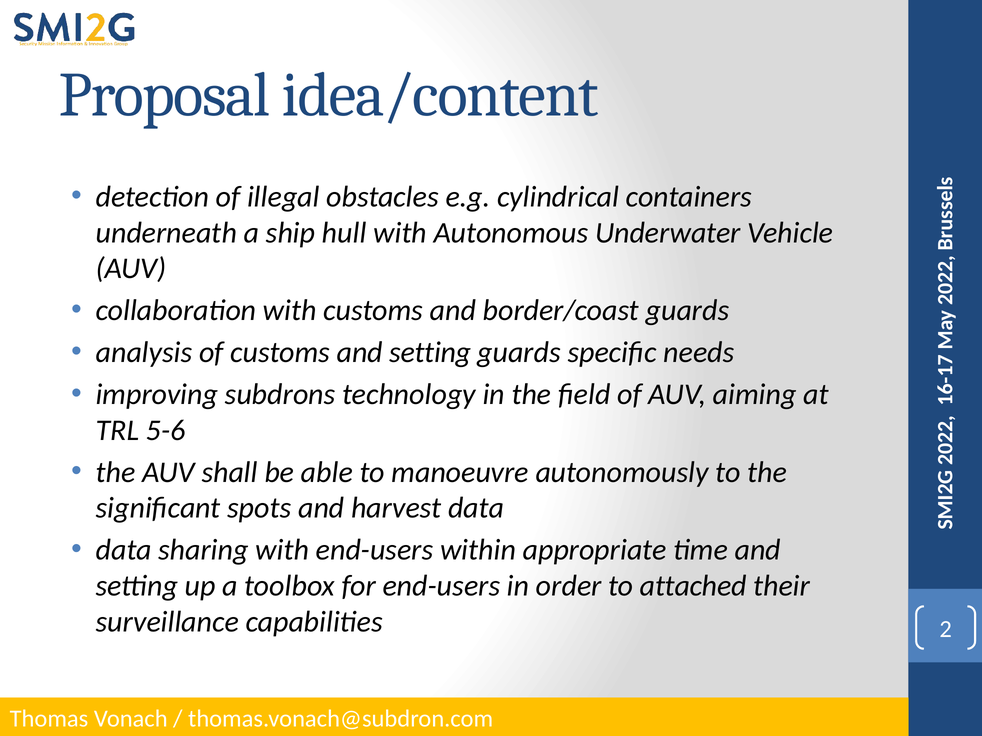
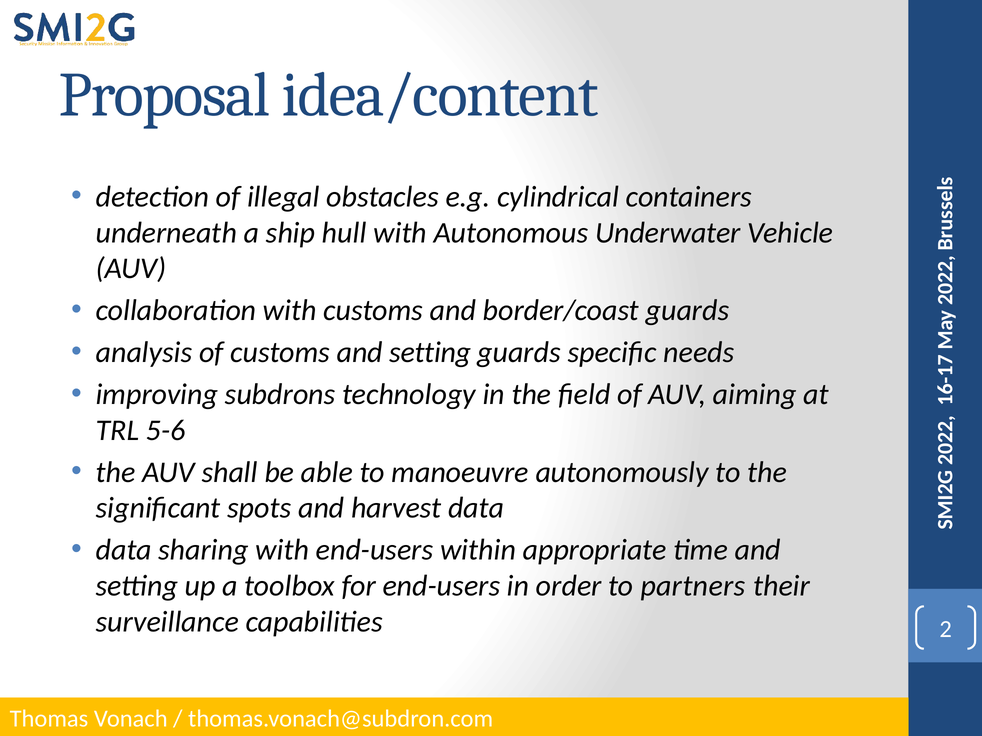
attached: attached -> partners (693, 586)
